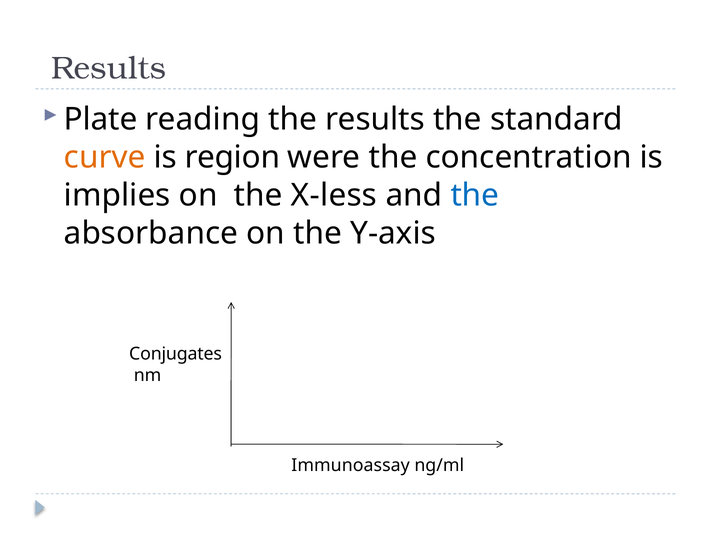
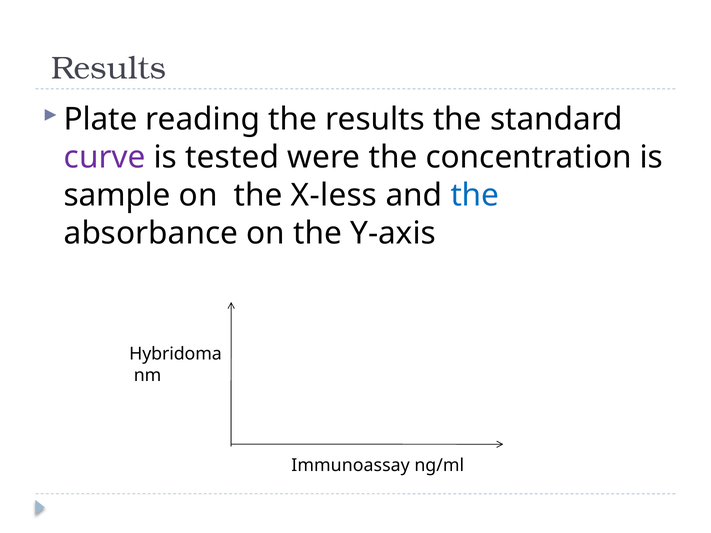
curve colour: orange -> purple (105, 157)
region: region -> tested (232, 157)
implies: implies -> sample (117, 195)
Conjugates: Conjugates -> Hybridoma (175, 354)
